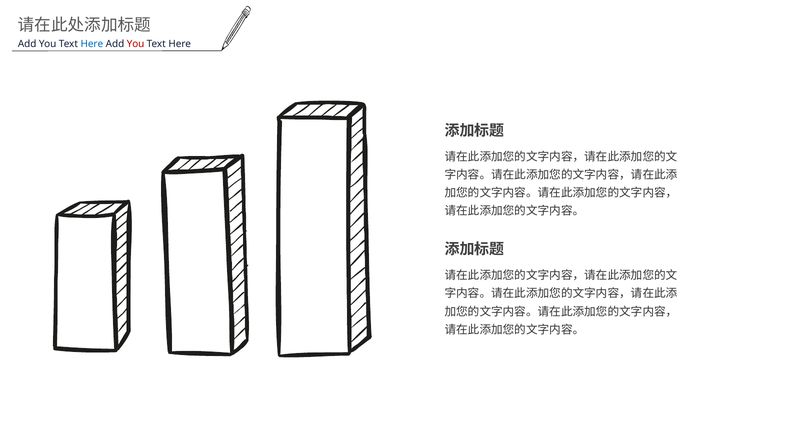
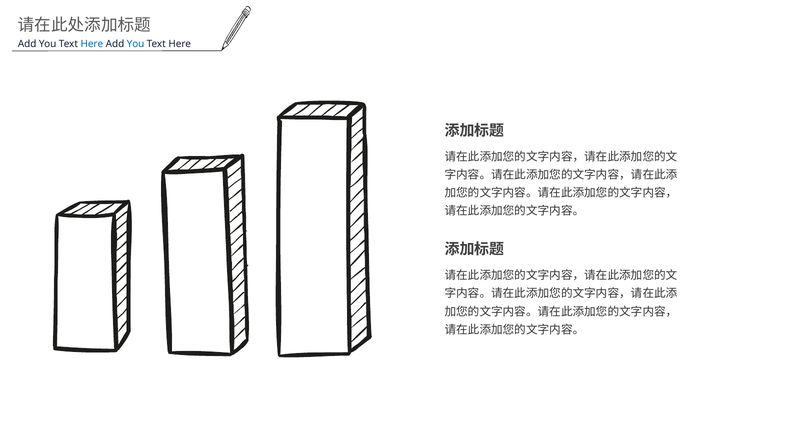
You colour: red -> blue (136, 44)
